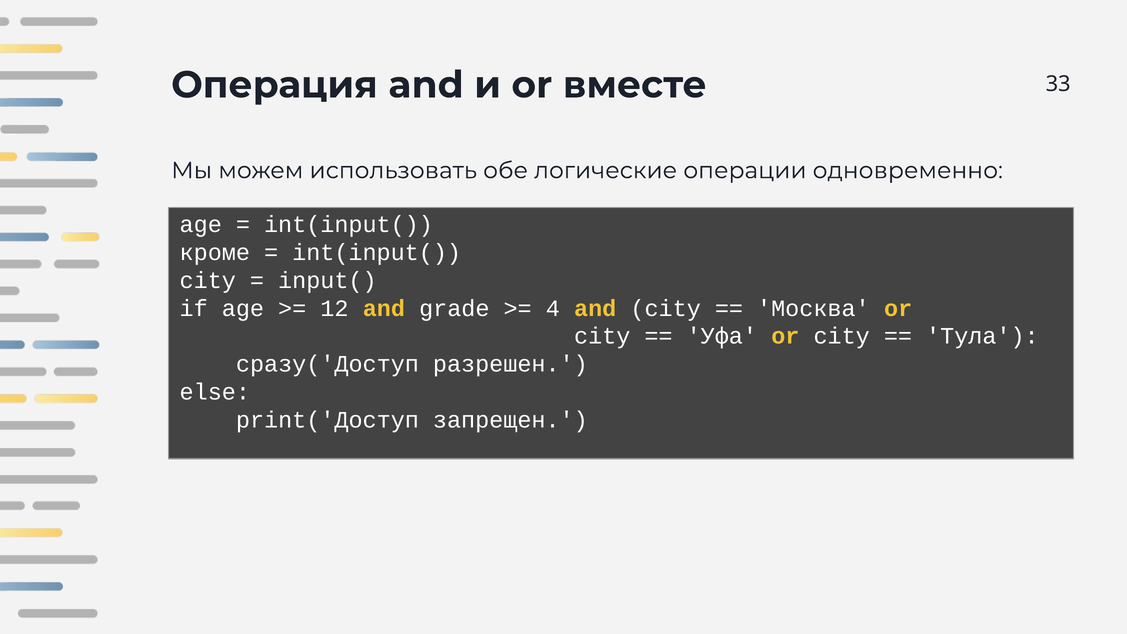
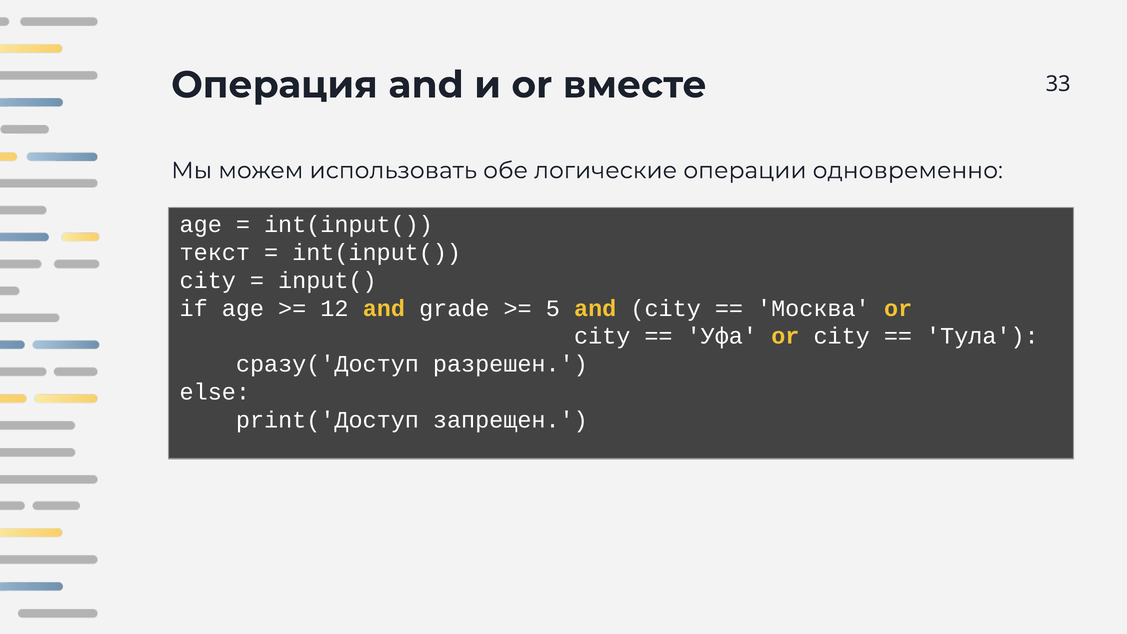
кроме: кроме -> текст (215, 253)
4: 4 -> 5 (553, 308)
